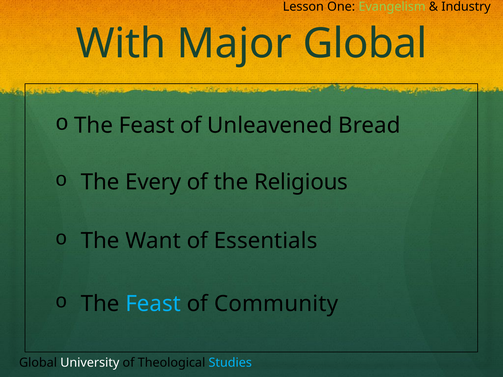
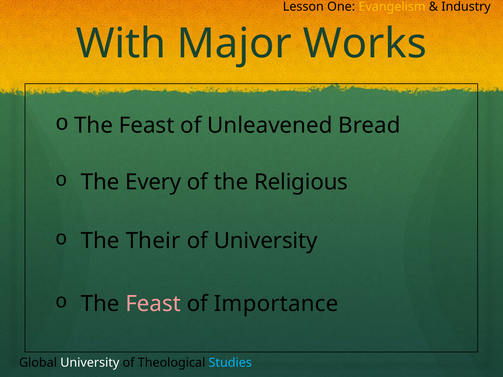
Evangelism colour: light green -> yellow (392, 7)
Major Global: Global -> Works (365, 44)
Want: Want -> Their (153, 241)
of Essentials: Essentials -> University (266, 241)
Feast colour: light blue -> pink (153, 304)
Community: Community -> Importance (276, 304)
